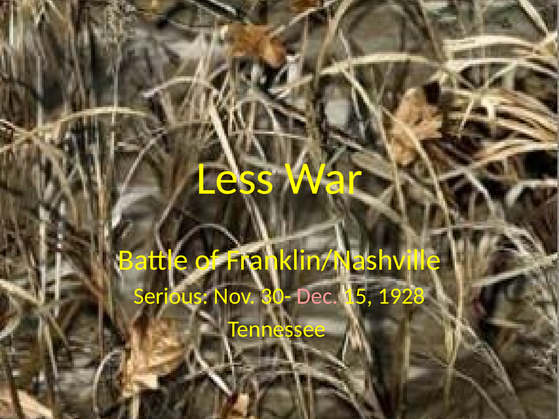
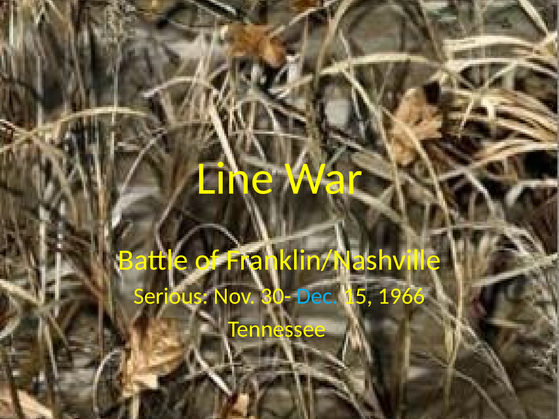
Less: Less -> Line (235, 178)
Dec colour: pink -> light blue (317, 296)
1928: 1928 -> 1966 (402, 296)
